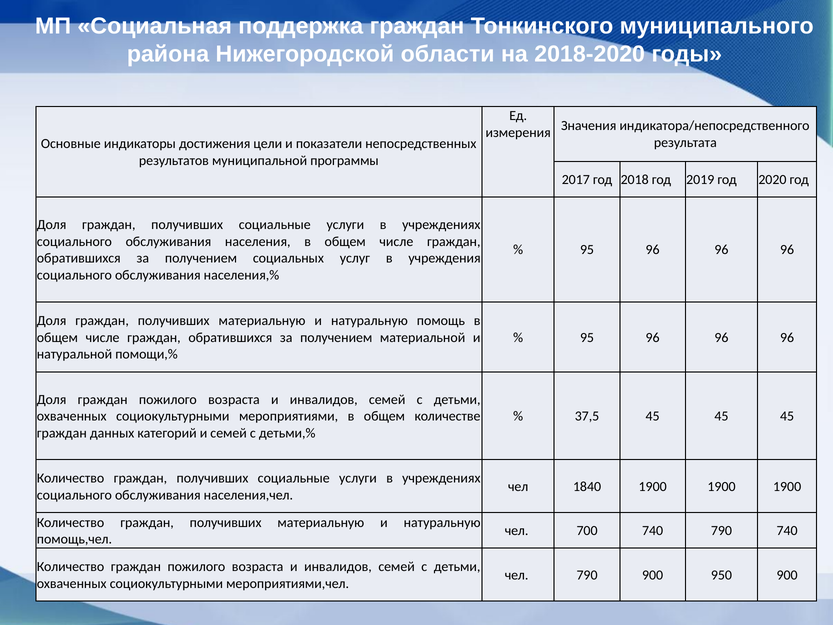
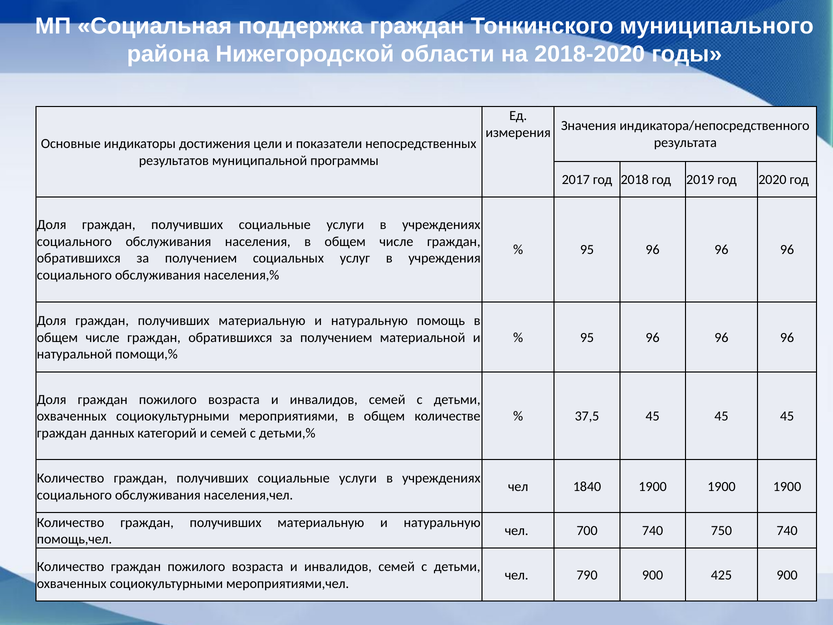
740 790: 790 -> 750 (721, 531)
950: 950 -> 425 (721, 575)
